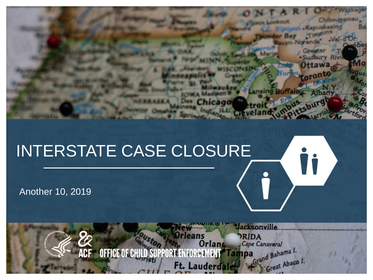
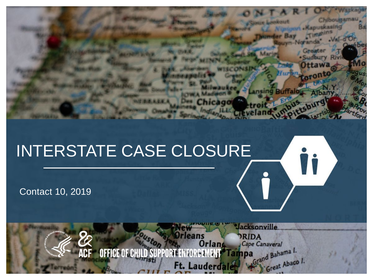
Another: Another -> Contact (36, 191)
